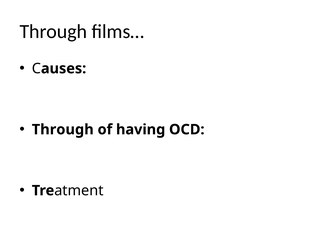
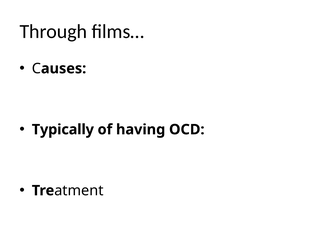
Through: Through -> Typically (63, 129)
